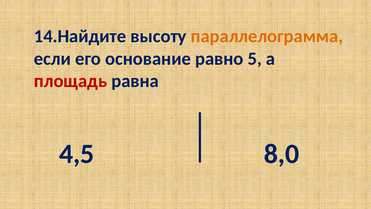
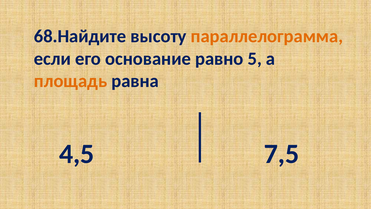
14.Найдите: 14.Найдите -> 68.Найдите (80, 36)
площадь colour: red -> orange (71, 81)
8,0: 8,0 -> 7,5 (282, 154)
